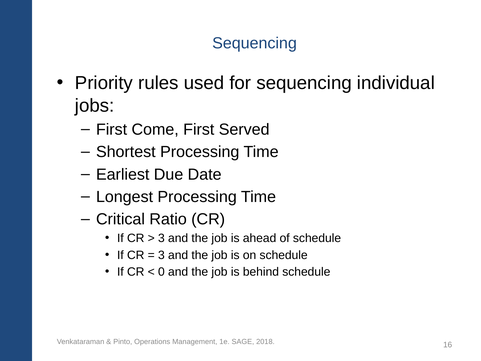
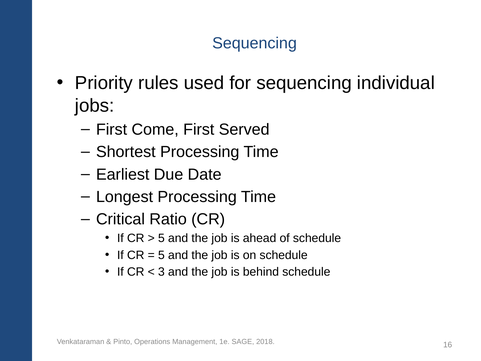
3: 3 -> 5 (161, 238)
3: 3 -> 5 (161, 255)
0: 0 -> 3 (161, 272)
